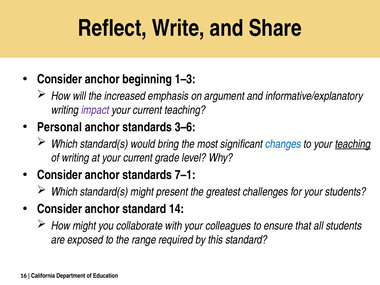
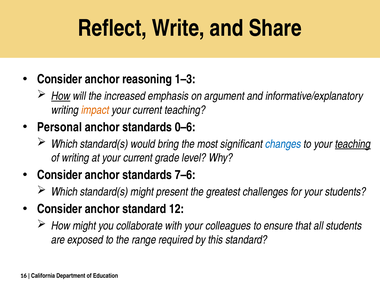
beginning: beginning -> reasoning (147, 79)
How underline: none -> present (61, 96)
impact colour: purple -> orange (95, 110)
3–6: 3–6 -> 0–6 (185, 127)
7–1: 7–1 -> 7–6 (185, 175)
14: 14 -> 12 (177, 209)
